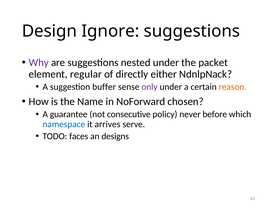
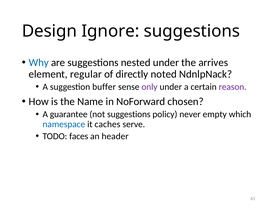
Why colour: purple -> blue (39, 62)
packet: packet -> arrives (213, 62)
either: either -> noted (164, 74)
reason colour: orange -> purple (233, 87)
not consecutive: consecutive -> suggestions (129, 114)
before: before -> empty (215, 114)
arrives: arrives -> caches (107, 124)
designs: designs -> header (115, 136)
